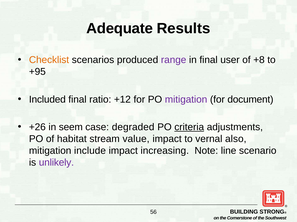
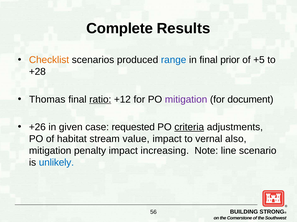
Adequate: Adequate -> Complete (120, 29)
range colour: purple -> blue (174, 60)
user: user -> prior (230, 60)
+8: +8 -> +5 (259, 60)
+95: +95 -> +28 (37, 72)
Included: Included -> Thomas (47, 100)
ratio underline: none -> present (100, 100)
seem: seem -> given (71, 127)
degraded: degraded -> requested (133, 127)
include: include -> penalty (90, 151)
unlikely colour: purple -> blue (56, 163)
